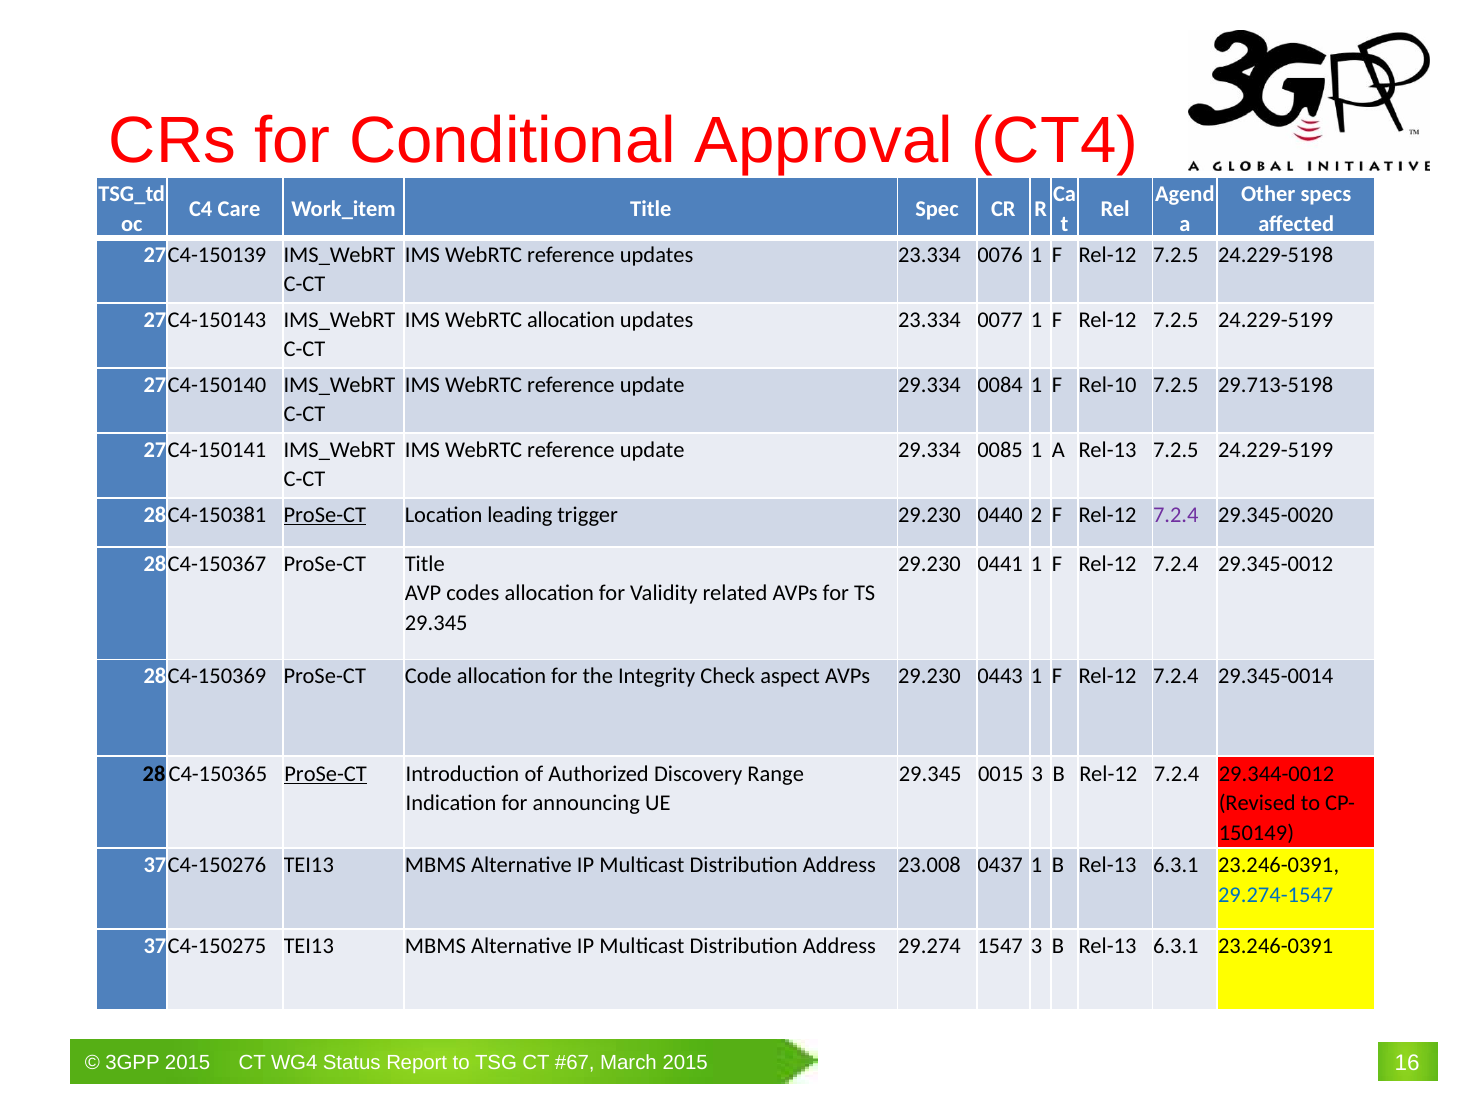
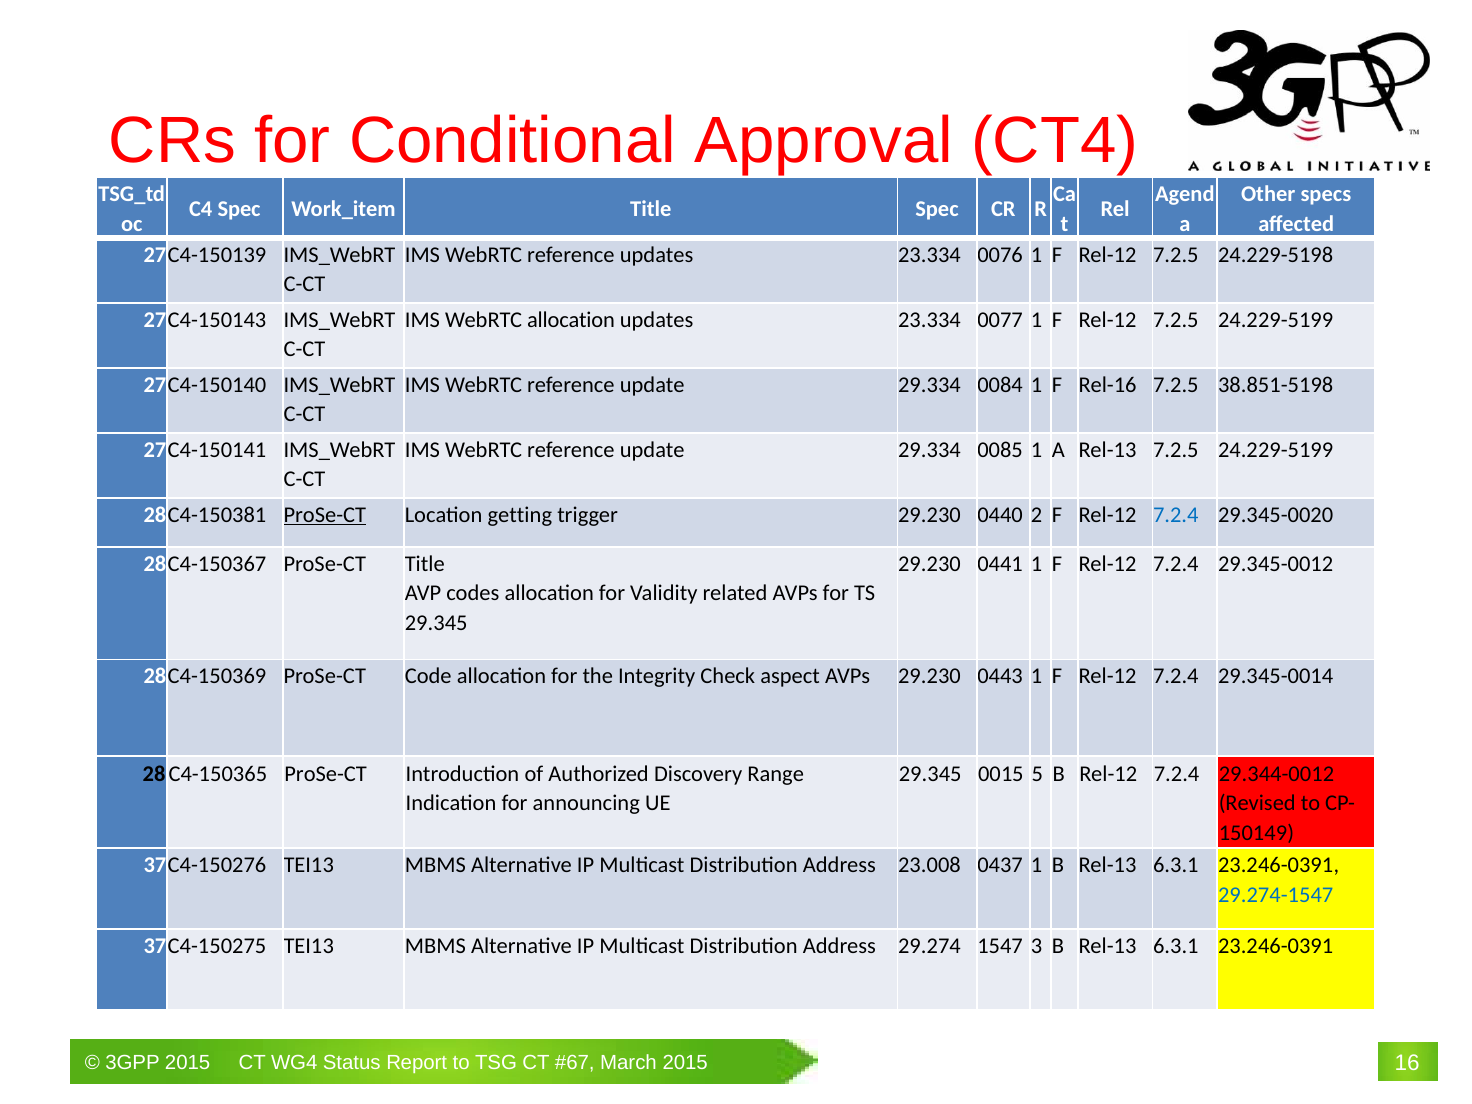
C4 Care: Care -> Spec (239, 209)
Rel-10: Rel-10 -> Rel-16 (1108, 385)
29.713-5198: 29.713-5198 -> 38.851-5198 (1276, 385)
leading: leading -> getting (520, 515)
7.2.4 colour: purple -> blue (1176, 515)
ProSe-CT underline: present -> none (326, 774)
0015 3: 3 -> 5 (1037, 774)
